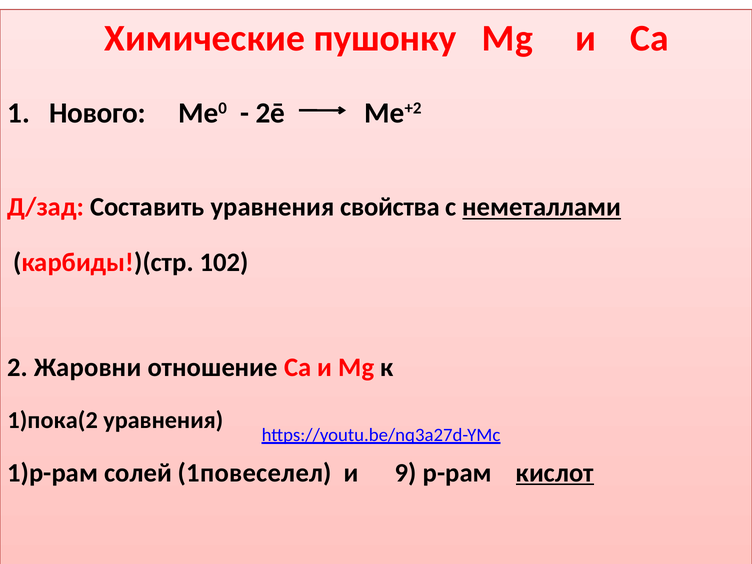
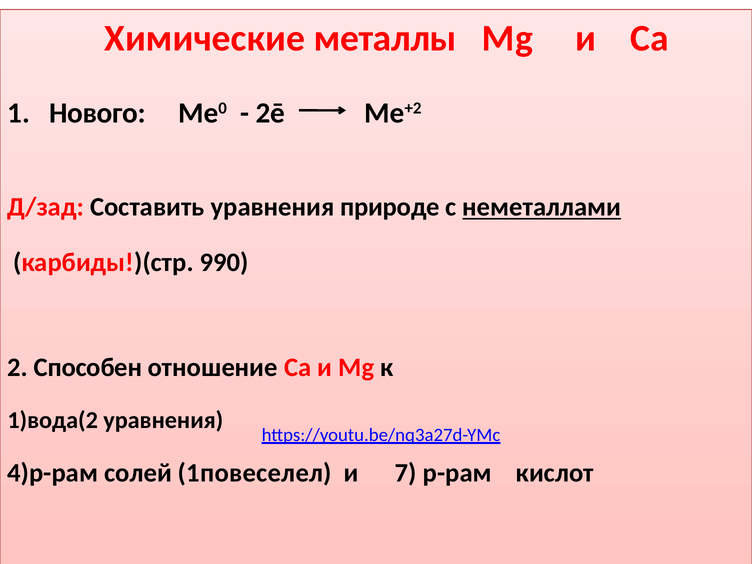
пушонку: пушонку -> металлы (385, 38)
свойства: свойства -> природе (390, 207)
102: 102 -> 990 (224, 262)
Жаровни: Жаровни -> Способен (88, 367)
1)пока(2: 1)пока(2 -> 1)вода(2 (53, 420)
1)р-рам: 1)р-рам -> 4)р-рам (53, 473)
9: 9 -> 7 (406, 473)
кислот underline: present -> none (555, 473)
